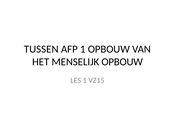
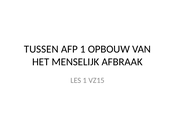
MENSELIJK OPBOUW: OPBOUW -> AFBRAAK (122, 62)
